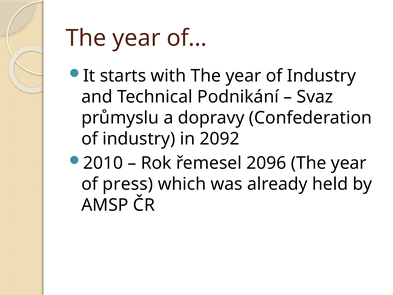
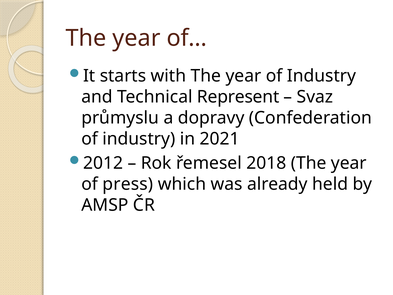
Podnikání: Podnikání -> Represent (238, 97)
2092: 2092 -> 2021 (220, 139)
2010: 2010 -> 2012 (103, 163)
2096: 2096 -> 2018 (266, 163)
